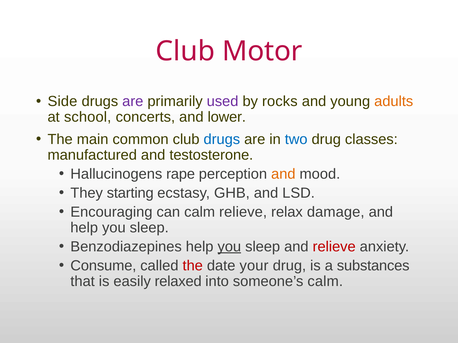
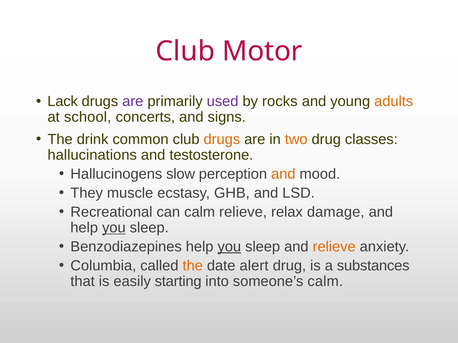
Side: Side -> Lack (63, 102)
lower: lower -> signs (227, 117)
main: main -> drink (93, 139)
drugs colour: blue -> orange (222, 139)
two colour: blue -> orange (296, 139)
manufactured: manufactured -> hallucinations (92, 155)
rape: rape -> slow (181, 174)
starting: starting -> muscle (130, 193)
Encouraging: Encouraging -> Recreational (111, 212)
you underline: none -> present (114, 228)
relieve colour: red -> orange (334, 247)
Consume: Consume -> Columbia (103, 266)
the colour: red -> orange (193, 266)
your: your -> alert (254, 266)
relaxed: relaxed -> starting (178, 282)
